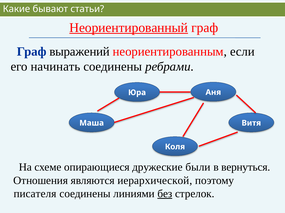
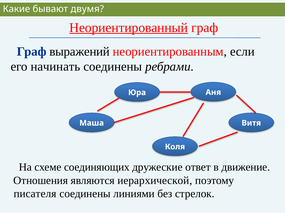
статьи: статьи -> двумя (87, 9)
опирающиеся: опирающиеся -> соединяющих (97, 168)
были: были -> ответ (198, 168)
вернуться: вернуться -> движение (246, 168)
без underline: present -> none (165, 194)
